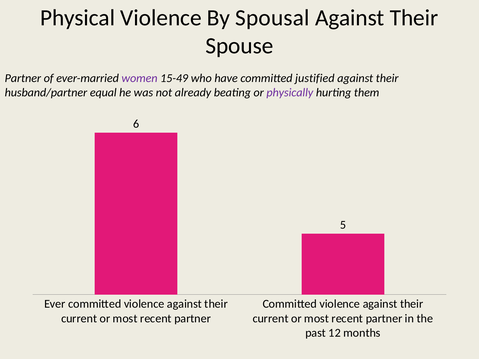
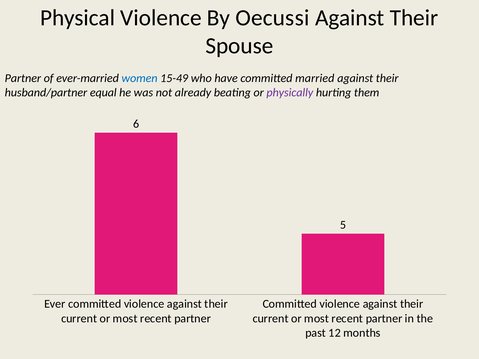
Spousal: Spousal -> Oecussi (272, 18)
women colour: purple -> blue (140, 78)
justified: justified -> married (315, 78)
